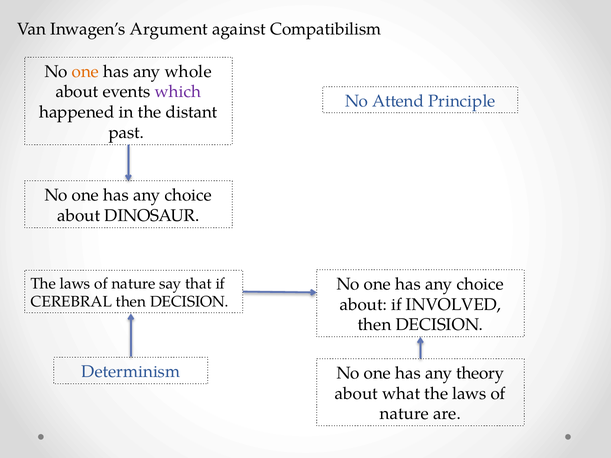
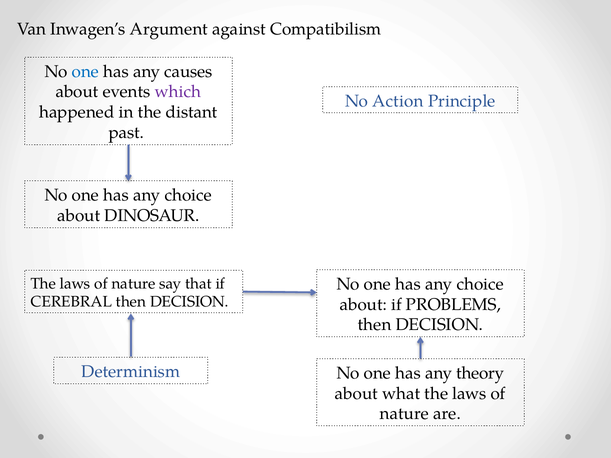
one colour: orange -> blue (85, 72)
whole: whole -> causes (188, 72)
Attend: Attend -> Action (398, 101)
INVOLVED: INVOLVED -> PROBLEMS (454, 305)
